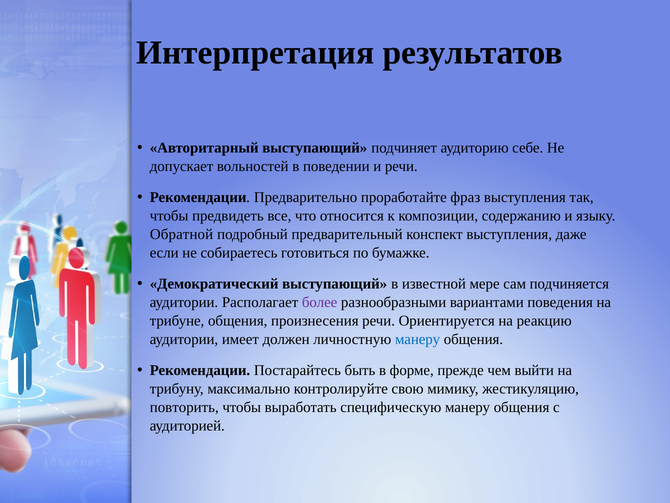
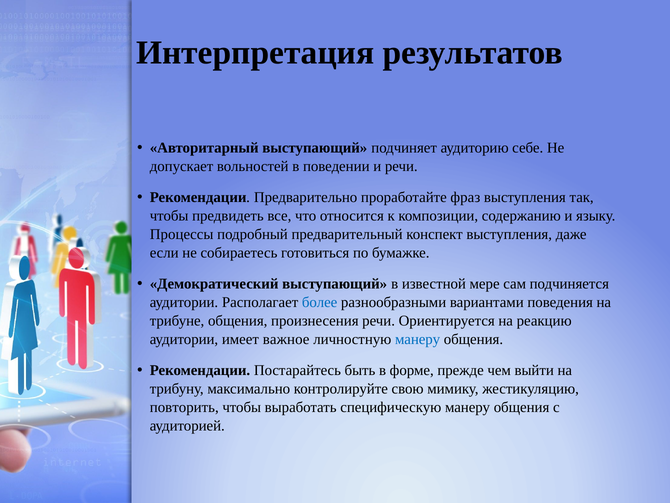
Обратной: Обратной -> Процессы (182, 234)
более colour: purple -> blue (320, 302)
должен: должен -> важное (286, 339)
